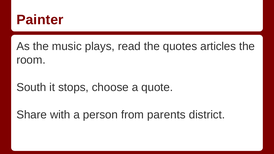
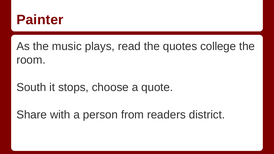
articles: articles -> college (218, 46)
parents: parents -> readers (166, 115)
